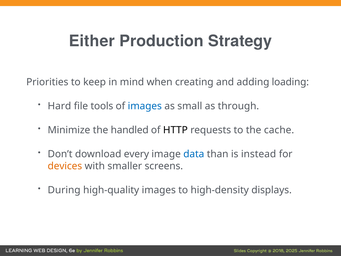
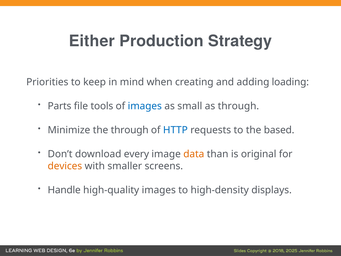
Hard: Hard -> Parts (60, 106)
the handled: handled -> through (130, 130)
HTTP colour: black -> blue (175, 130)
cache: cache -> based (279, 130)
data colour: blue -> orange (194, 154)
instead: instead -> original (259, 154)
During: During -> Handle (64, 190)
